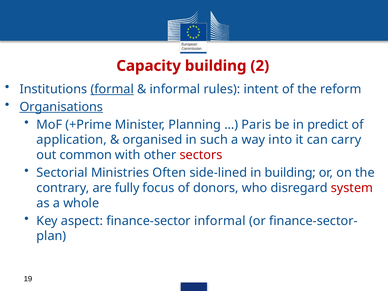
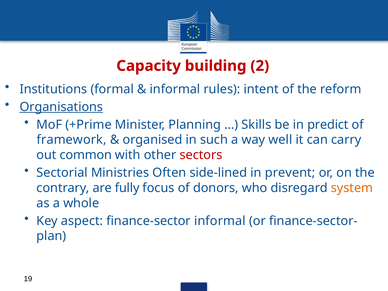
formal underline: present -> none (112, 89)
Paris: Paris -> Skills (256, 125)
application: application -> framework (72, 140)
into: into -> well (280, 140)
in building: building -> prevent (290, 173)
system colour: red -> orange (352, 188)
